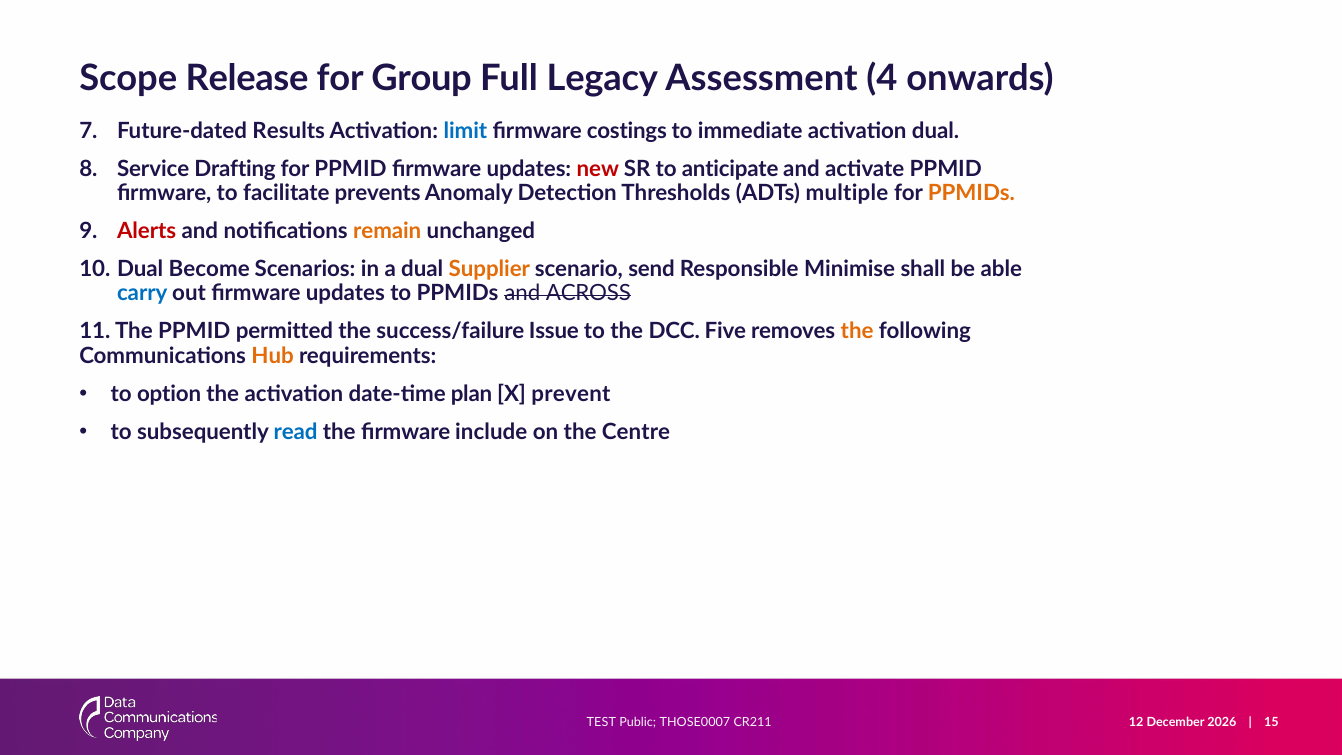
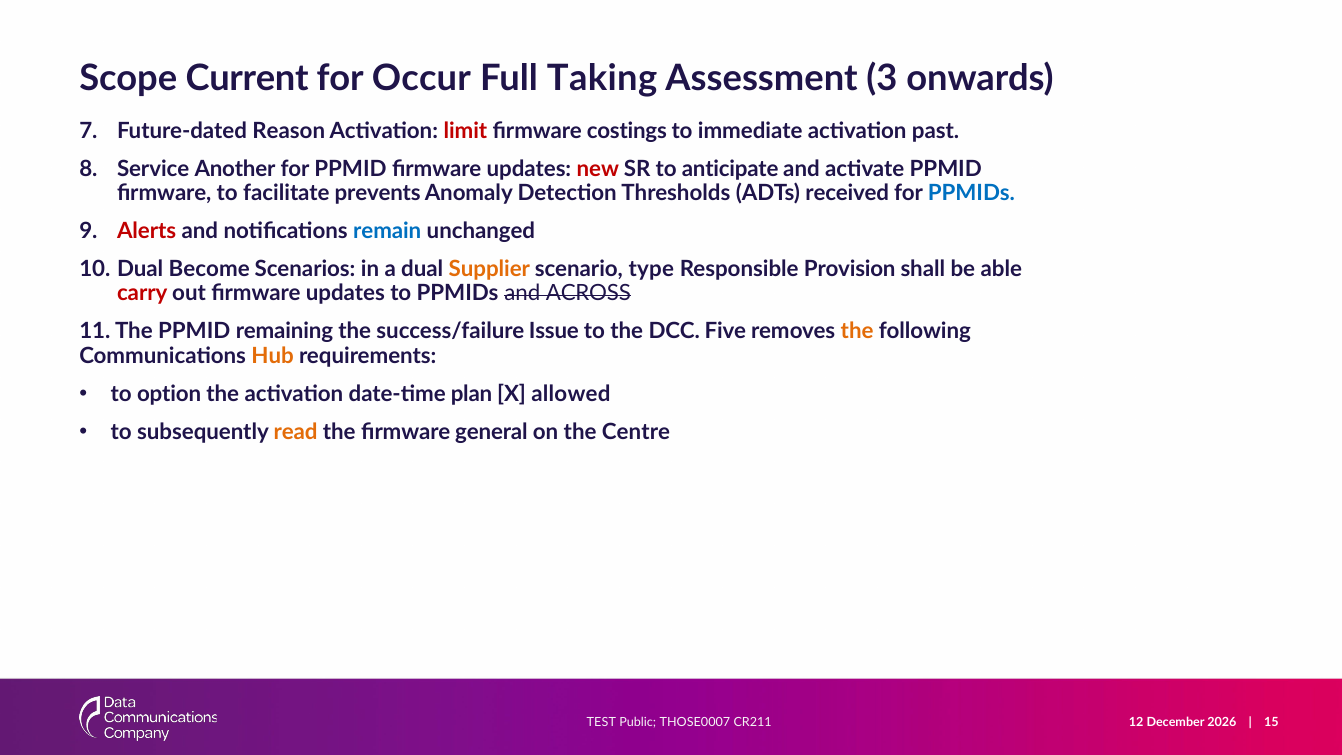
Release: Release -> Current (247, 79)
Group: Group -> Occur (421, 79)
Legacy: Legacy -> Taking (602, 79)
4: 4 -> 3 (882, 79)
Results: Results -> Reason (289, 131)
limit colour: blue -> red (465, 131)
activation dual: dual -> past (936, 131)
Drafting: Drafting -> Another (235, 169)
multiple: multiple -> received (847, 193)
PPMIDs colour: orange -> blue (971, 193)
remain colour: orange -> blue (387, 231)
send: send -> type (651, 269)
Minimise: Minimise -> Provision (850, 269)
carry colour: blue -> red (142, 293)
permitted: permitted -> remaining (284, 332)
prevent: prevent -> allowed (571, 394)
read colour: blue -> orange (296, 432)
include: include -> general (491, 432)
